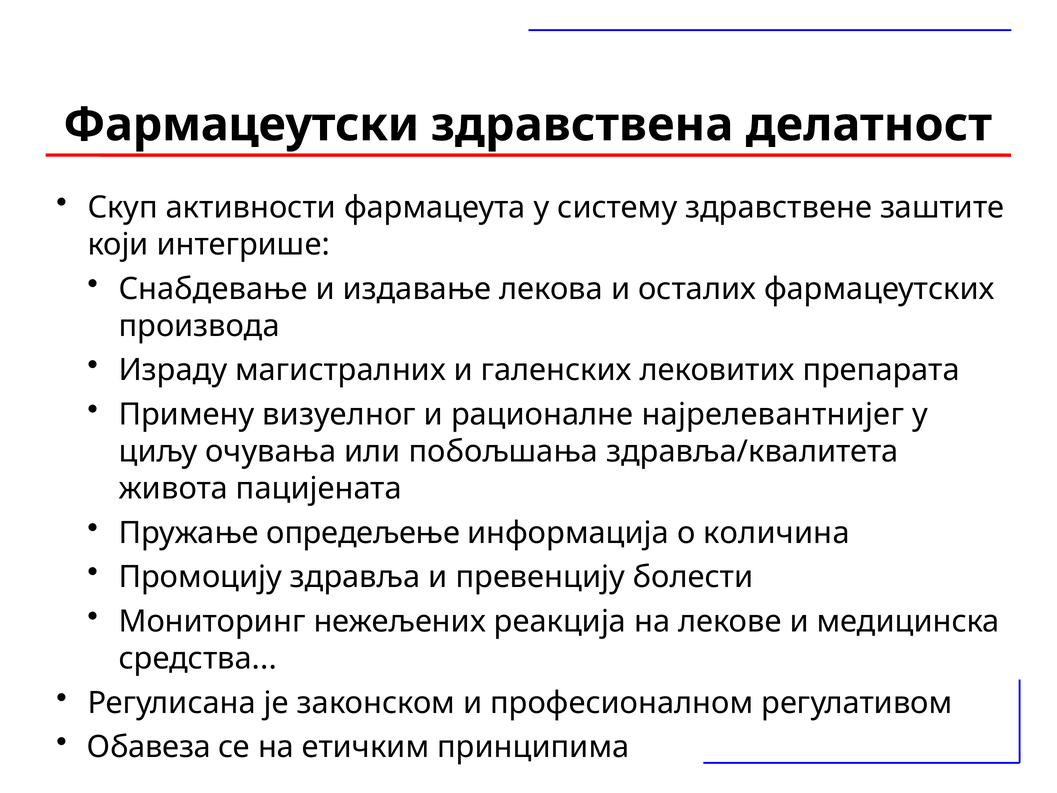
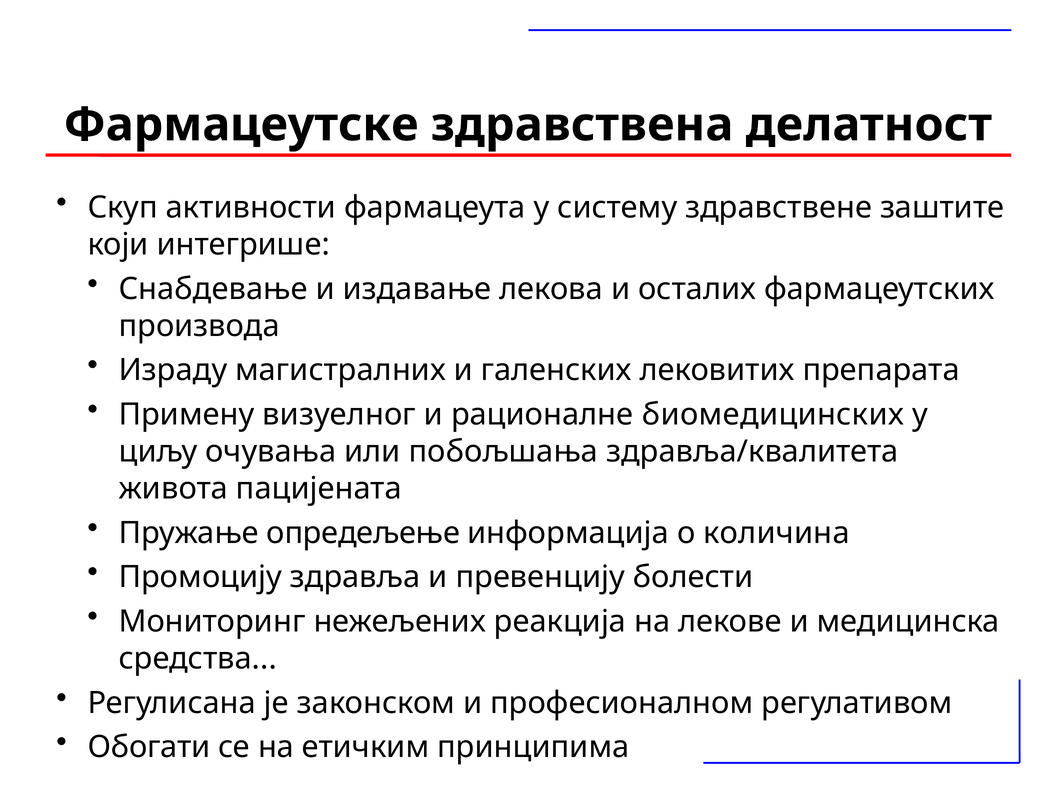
Фармацеутски: Фармацеутски -> Фармацеутске (241, 125)
најрелевантнијег: најрелевантнијег -> биомедицинских (773, 414)
Обавеза: Обавеза -> Обогати (149, 747)
